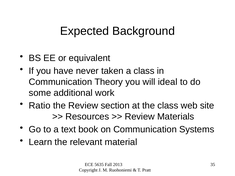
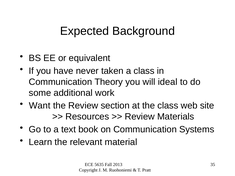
Ratio: Ratio -> Want (40, 106)
